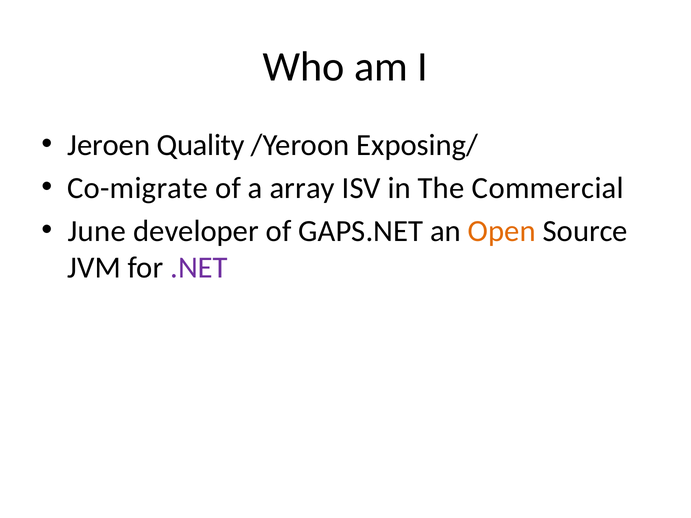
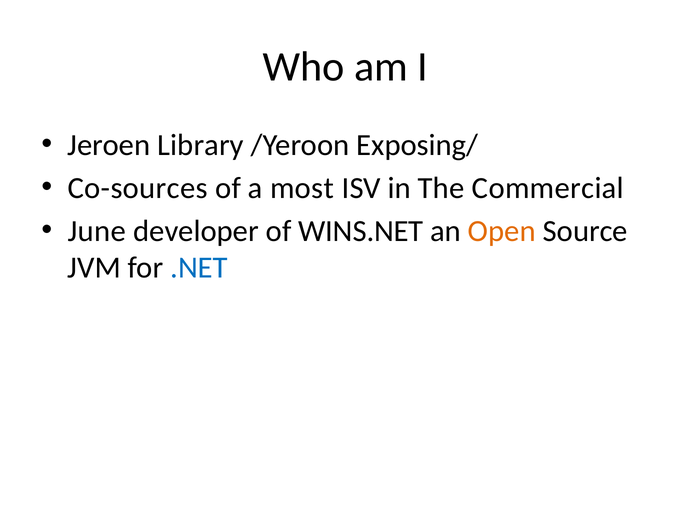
Quality: Quality -> Library (200, 145)
Co-migrate: Co-migrate -> Co-sources (138, 188)
array: array -> most (302, 188)
GAPS.NET: GAPS.NET -> WINS.NET (361, 231)
.NET colour: purple -> blue (199, 268)
